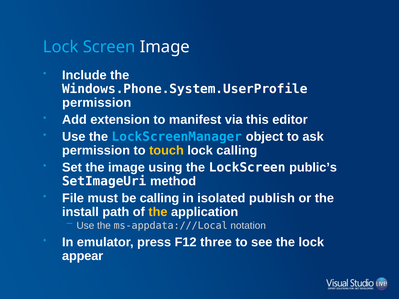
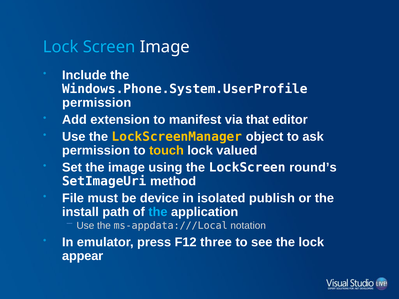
this: this -> that (257, 120)
LockScreenManager colour: light blue -> yellow (177, 137)
lock calling: calling -> valued (237, 151)
public’s: public’s -> round’s (313, 168)
be calling: calling -> device (159, 198)
the colour: yellow -> light blue (158, 212)
